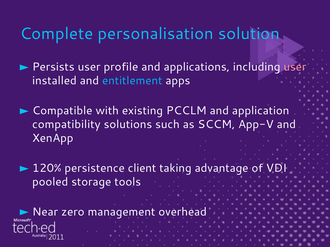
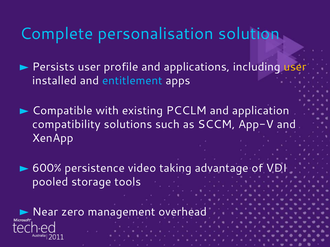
user colour: pink -> yellow (295, 67)
120%: 120% -> 600% (47, 168)
client: client -> video (142, 168)
